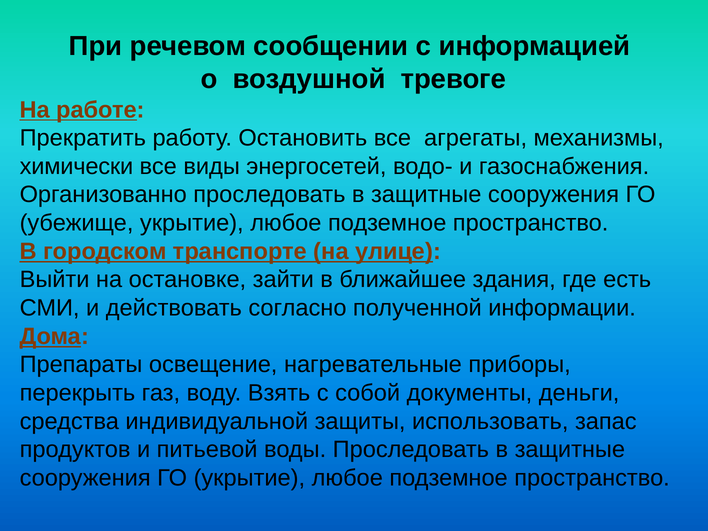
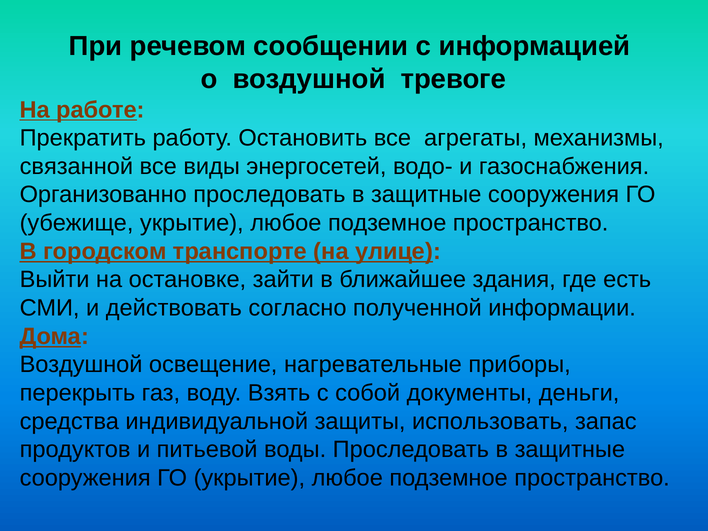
химически: химически -> связанной (76, 166)
Препараты: Препараты -> Воздушной (81, 365)
